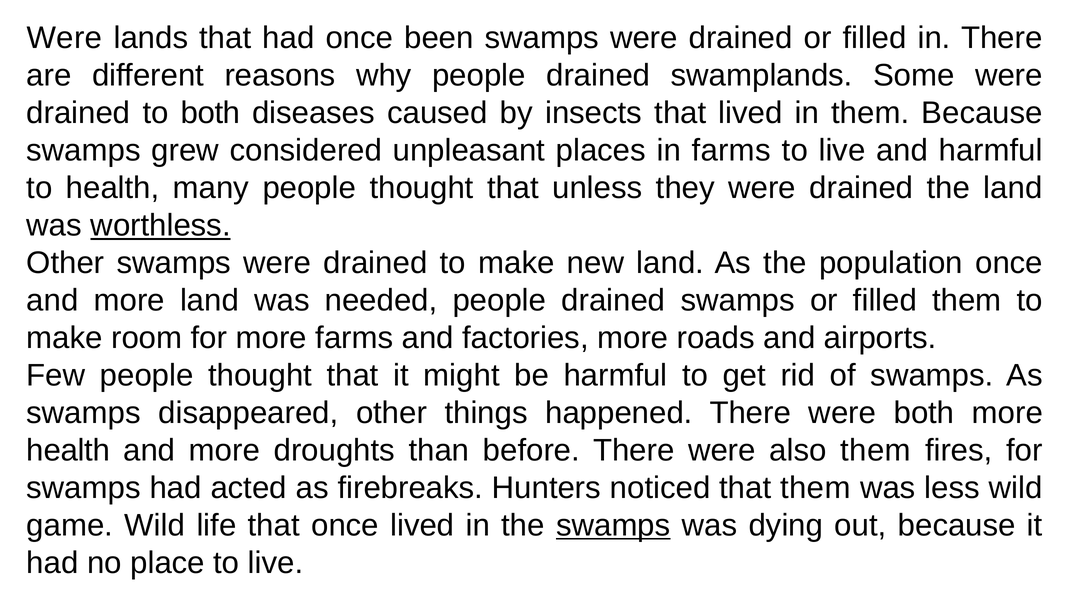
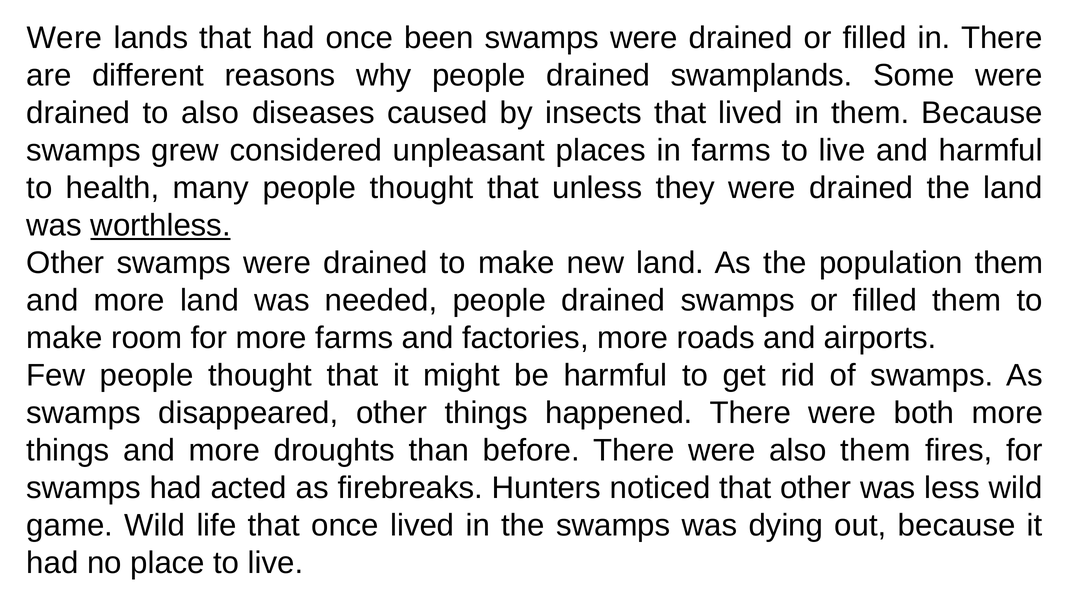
to both: both -> also (210, 113)
population once: once -> them (1009, 263)
health: health -> things (68, 450)
that them: them -> other (816, 488)
swamps underline: present -> none (613, 525)
